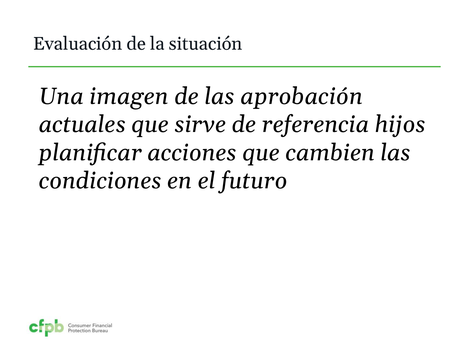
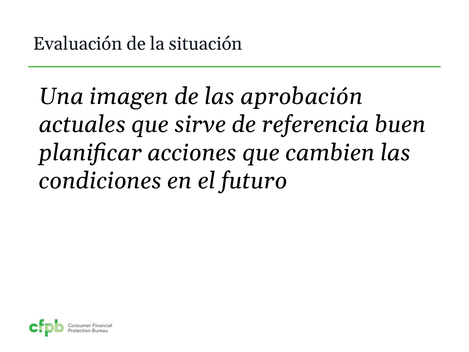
hijos: hijos -> buen (400, 124)
